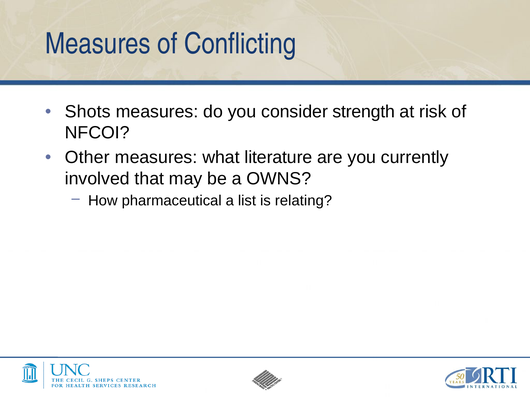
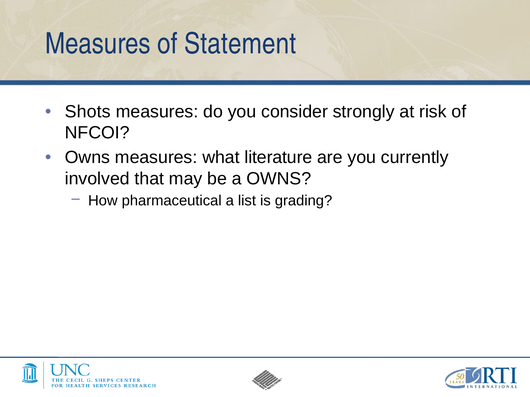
Conflicting: Conflicting -> Statement (240, 44)
strength: strength -> strongly (364, 112)
Other: Other -> Owns (88, 158)
relating: relating -> grading (304, 201)
